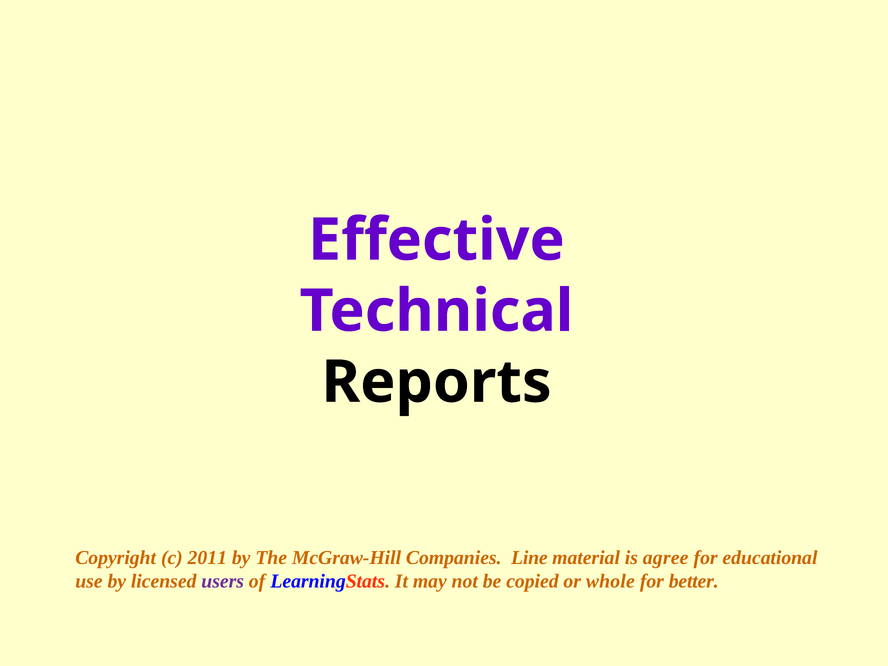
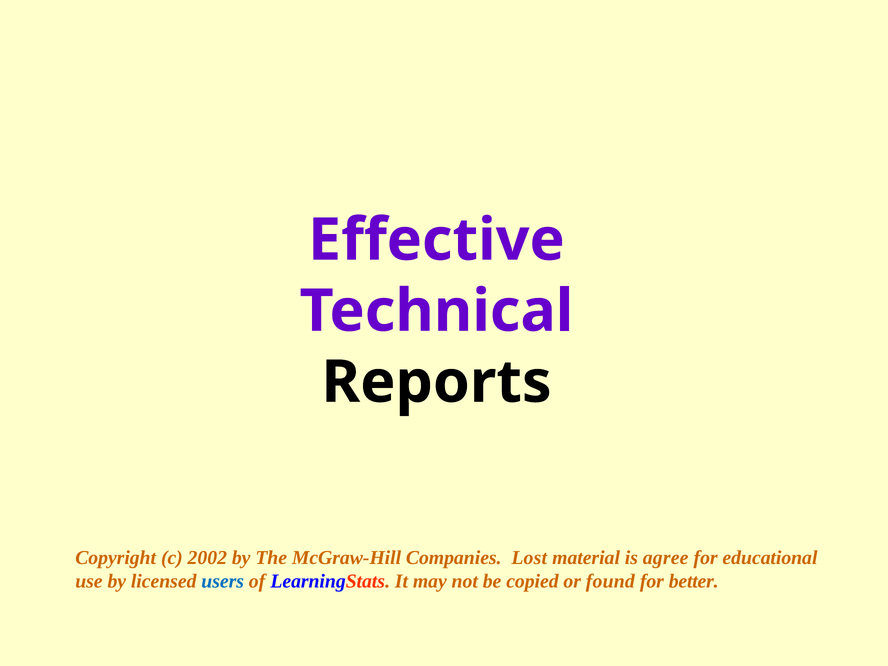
2011: 2011 -> 2002 (207, 558)
Line: Line -> Lost (529, 558)
users colour: purple -> blue (223, 581)
whole: whole -> found (610, 581)
